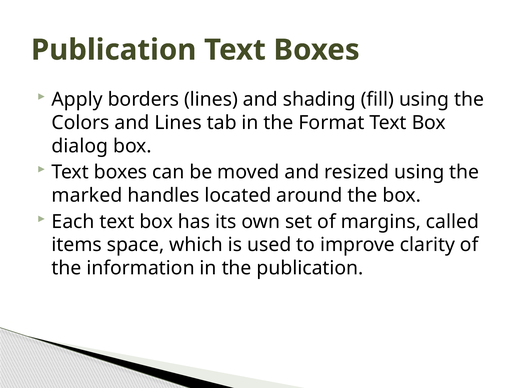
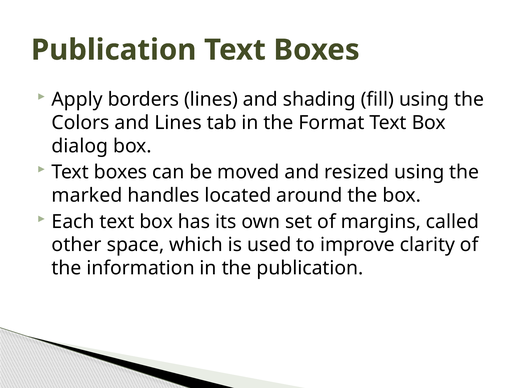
items: items -> other (77, 245)
